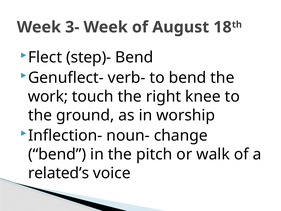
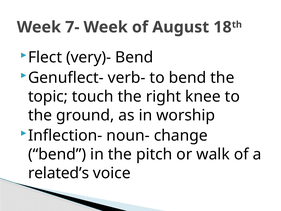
3-: 3- -> 7- (72, 27)
step)-: step)- -> very)- (89, 57)
work: work -> topic (48, 96)
